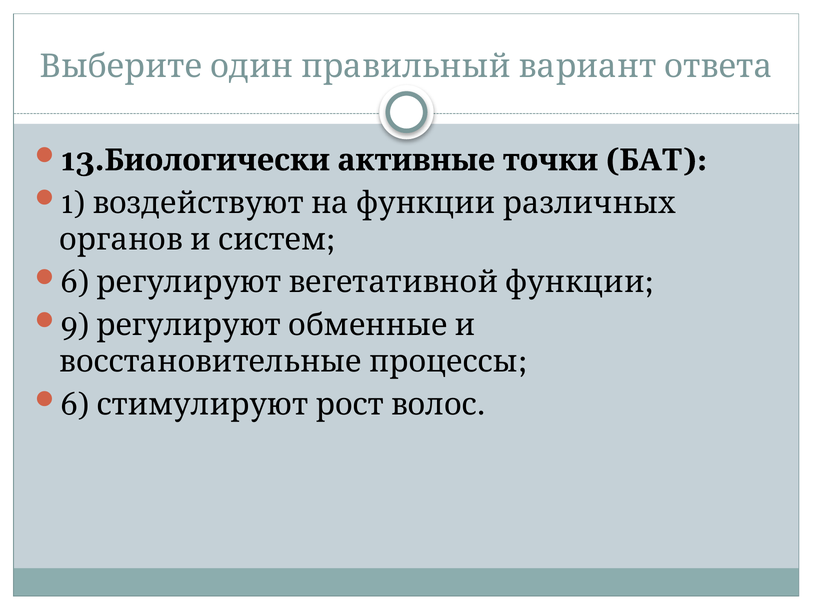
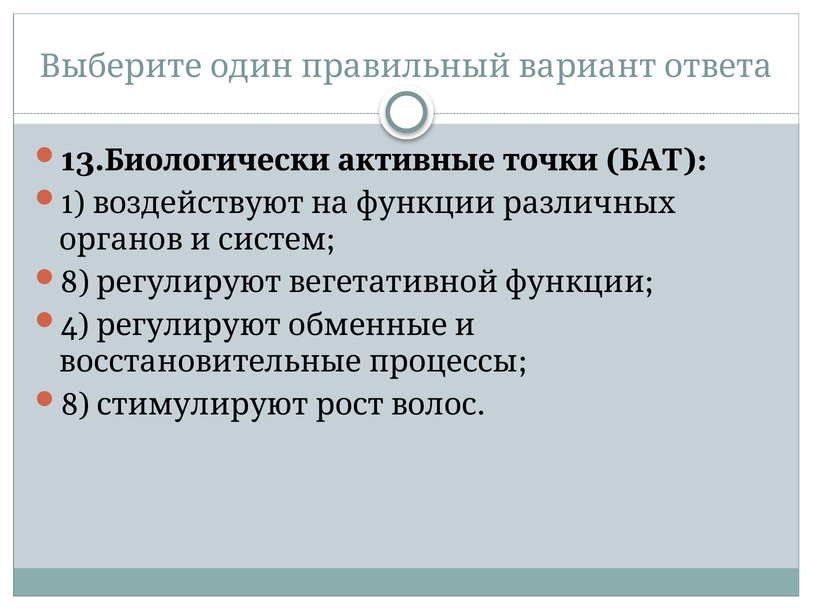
6: 6 -> 8 (75, 282)
9: 9 -> 4 (75, 325)
6: 6 -> 8 (75, 404)
